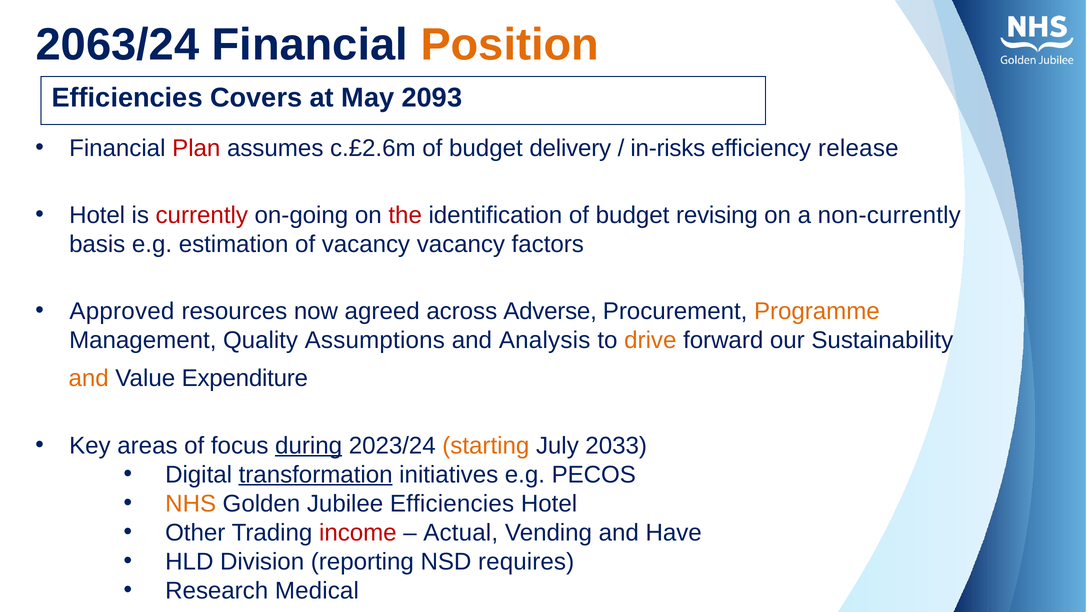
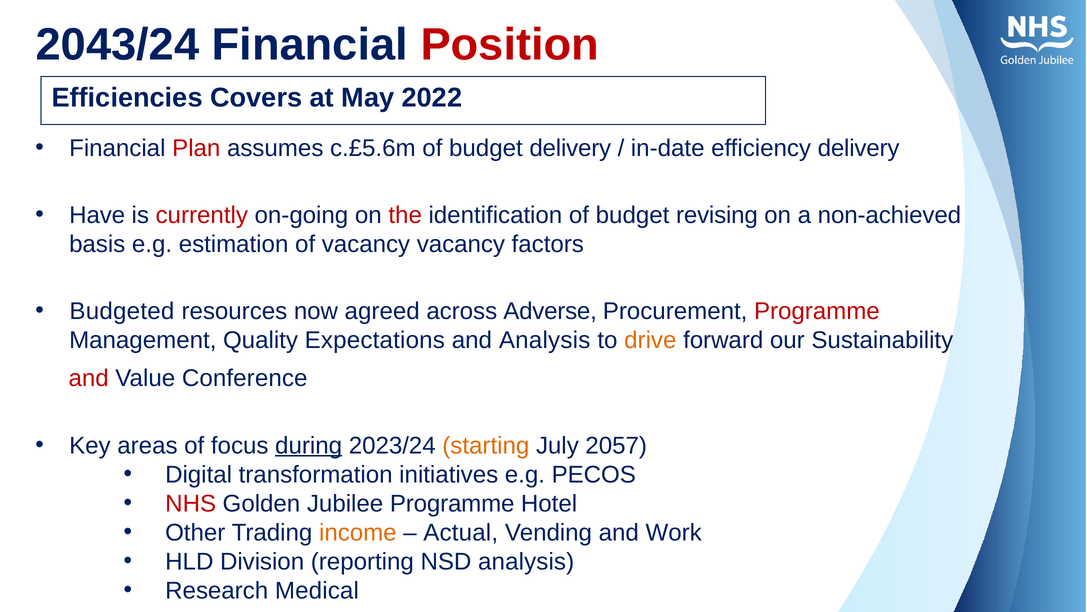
2063/24: 2063/24 -> 2043/24 (117, 45)
Position colour: orange -> red (510, 45)
2093: 2093 -> 2022 (432, 98)
c.£2.6m: c.£2.6m -> c.£5.6m (373, 148)
in-risks: in-risks -> in-date (668, 148)
efficiency release: release -> delivery (859, 148)
Hotel: Hotel -> Have (97, 215)
non-currently: non-currently -> non-achieved (889, 215)
Approved: Approved -> Budgeted (122, 311)
Programme colour: orange -> red (817, 311)
Assumptions: Assumptions -> Expectations (375, 340)
and colour: orange -> red (89, 378)
Expenditure: Expenditure -> Conference (245, 378)
2033: 2033 -> 2057 (616, 445)
transformation underline: present -> none (316, 474)
NHS colour: orange -> red (191, 503)
Jubilee Efficiencies: Efficiencies -> Programme (452, 503)
income colour: red -> orange (358, 532)
Have: Have -> Work (674, 532)
NSD requires: requires -> analysis (526, 561)
